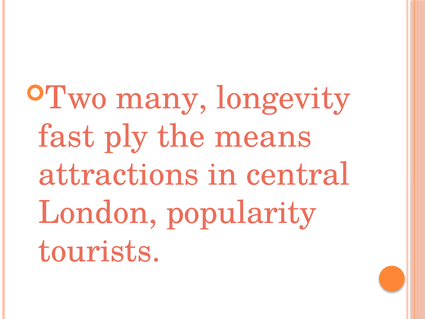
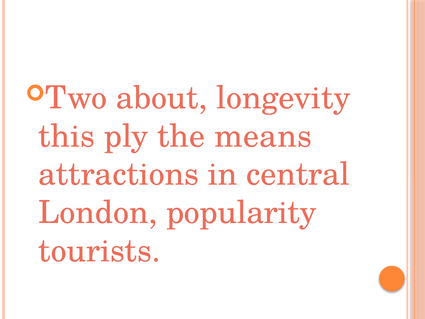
many: many -> about (162, 98)
fast: fast -> this (67, 136)
